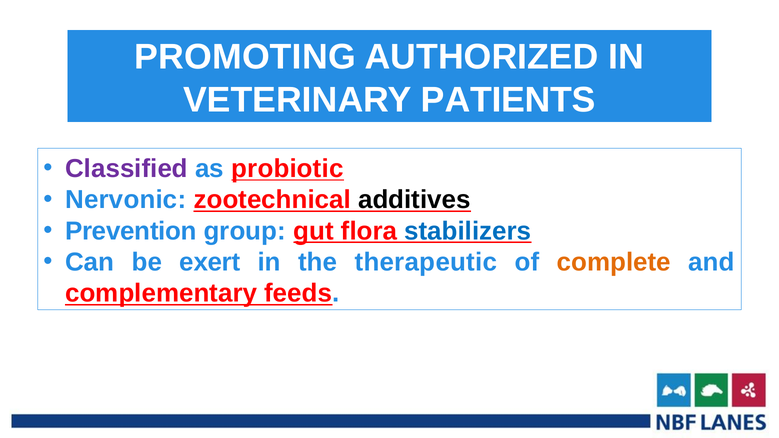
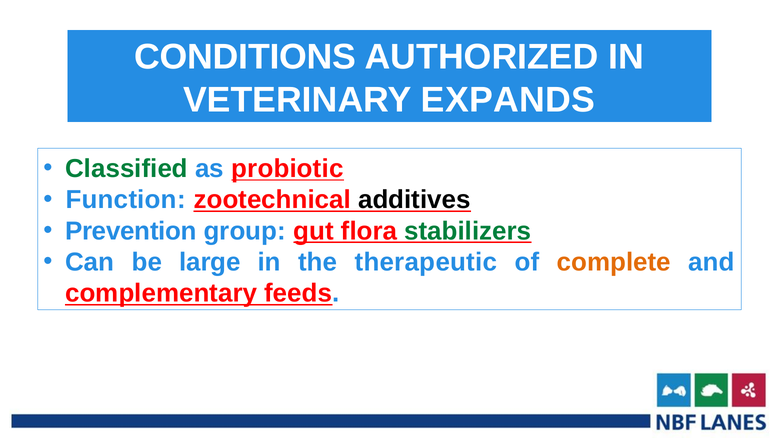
PROMOTING: PROMOTING -> CONDITIONS (245, 57)
PATIENTS: PATIENTS -> EXPANDS (508, 100)
Classified colour: purple -> green (127, 169)
Nervonic: Nervonic -> Function (126, 200)
stabilizers colour: blue -> green (468, 231)
exert: exert -> large (210, 262)
